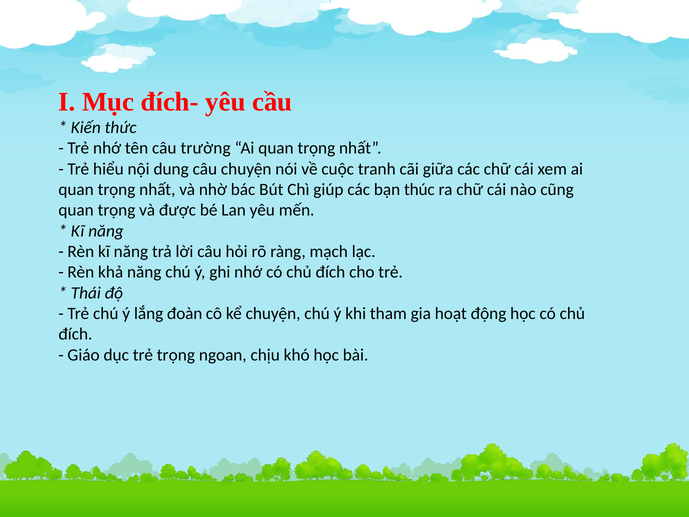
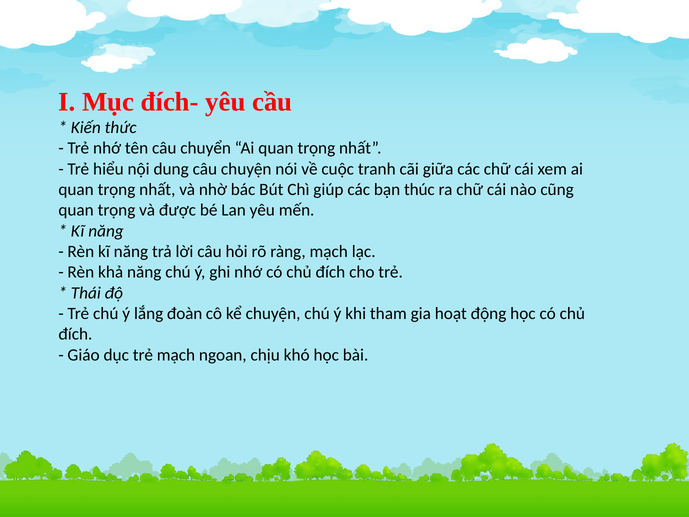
trường: trường -> chuyển (206, 148)
trẻ trọng: trọng -> mạch (176, 355)
